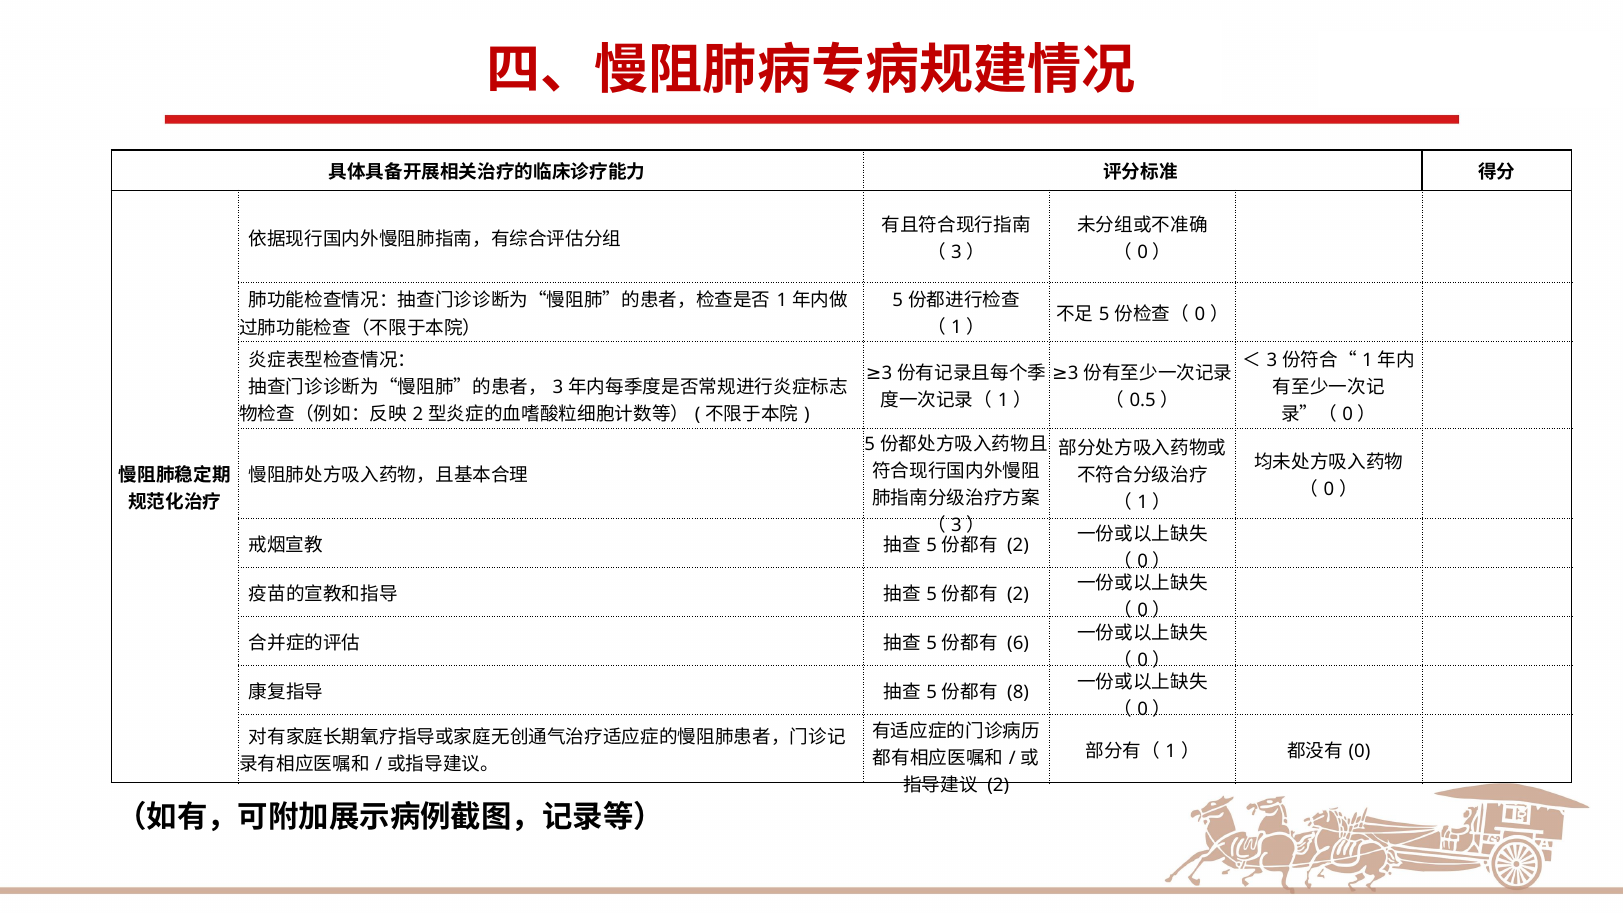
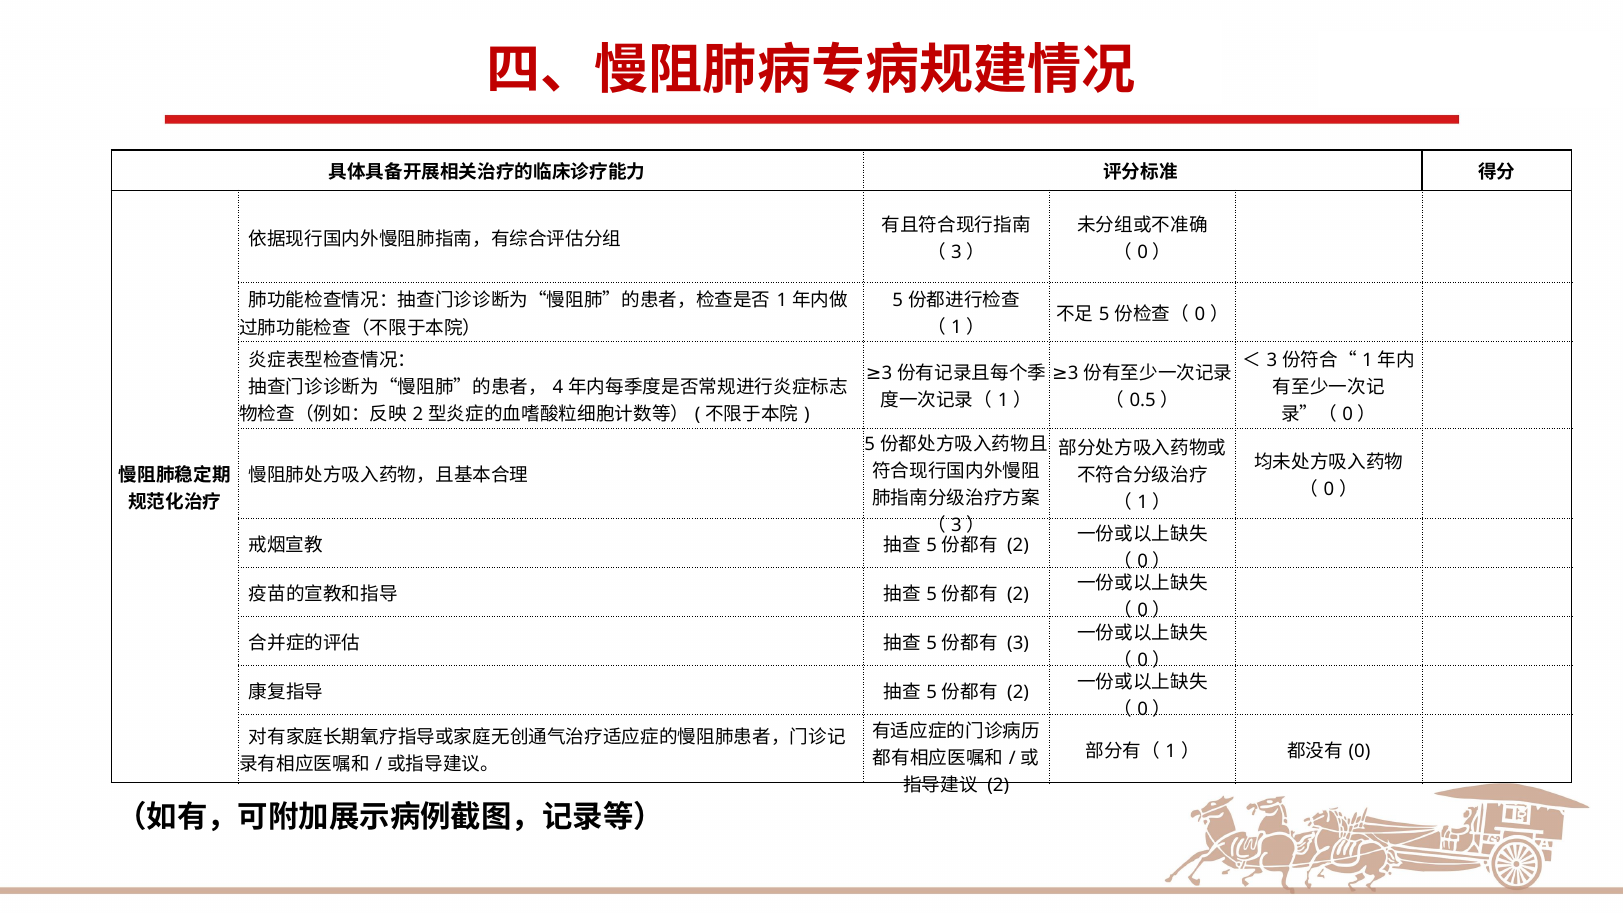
3: 3 -> 4 (558, 387)
6: 6 -> 3 (1018, 643)
8: 8 -> 2 (1018, 693)
